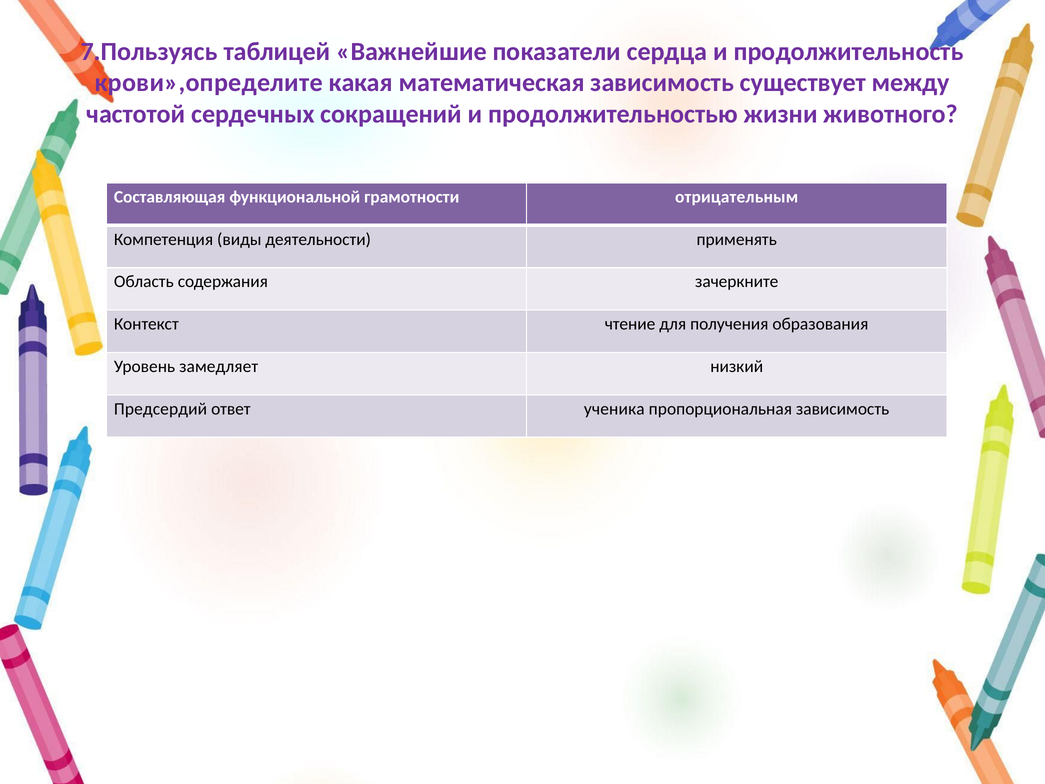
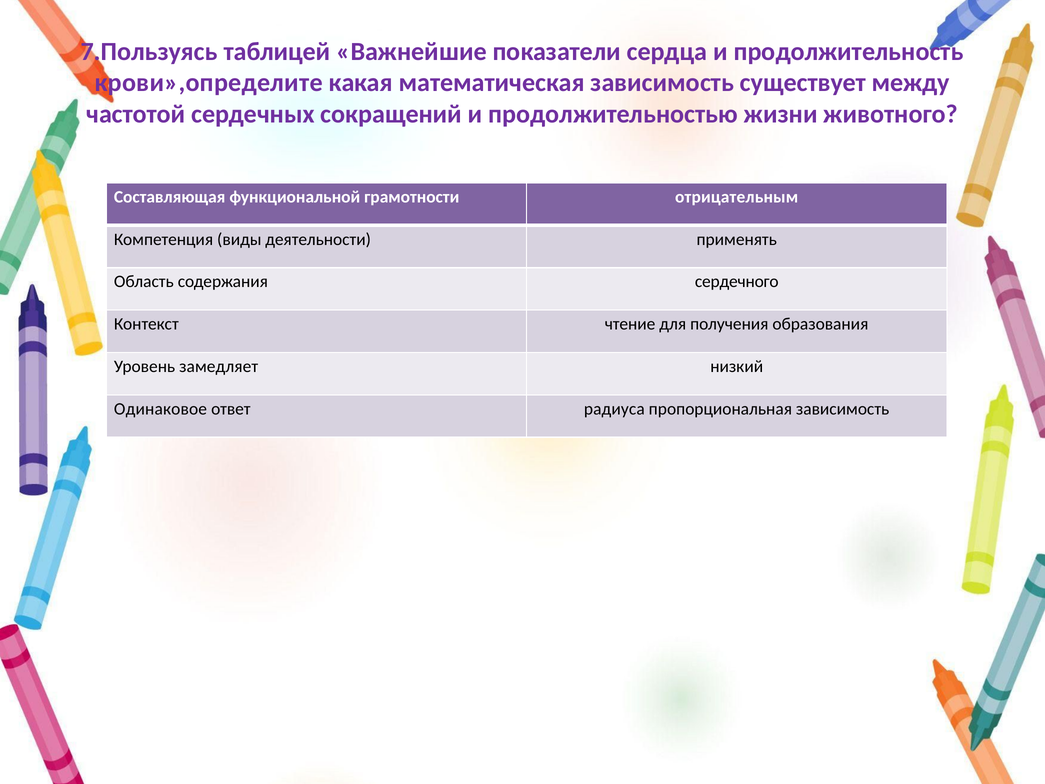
зачеркните: зачеркните -> сердечного (737, 282)
Предсердий: Предсердий -> Одинаковое (160, 409)
ученика: ученика -> радиуса (614, 409)
